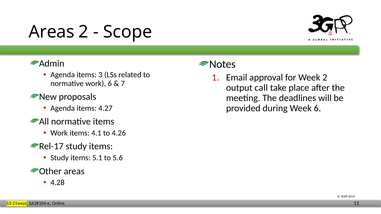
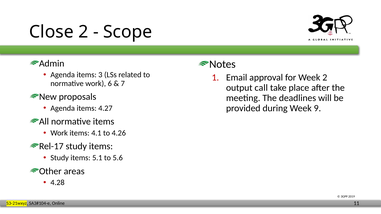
Areas: Areas -> Close (51, 32)
Week 6: 6 -> 9 (317, 108)
